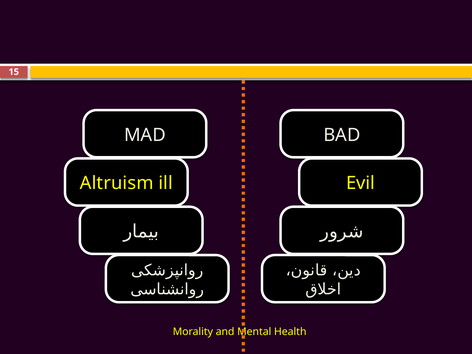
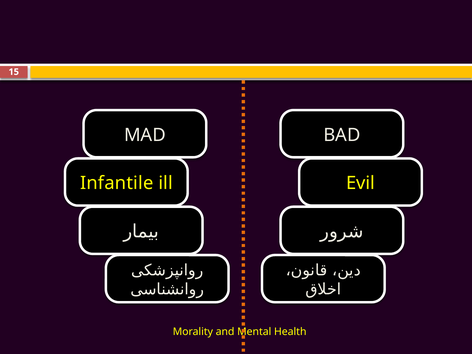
Altruism: Altruism -> Infantile (117, 183)
